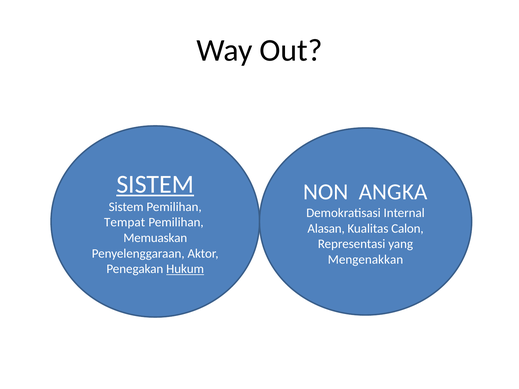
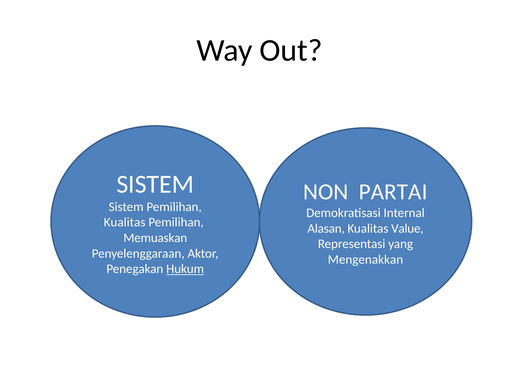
SISTEM underline: present -> none (155, 184)
ANGKA: ANGKA -> PARTAI (393, 192)
Tempat: Tempat -> Kualitas (125, 223)
Calon: Calon -> Value (407, 229)
